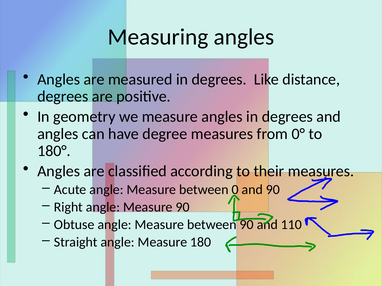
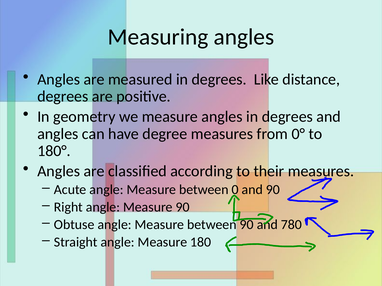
110: 110 -> 780 (291, 225)
